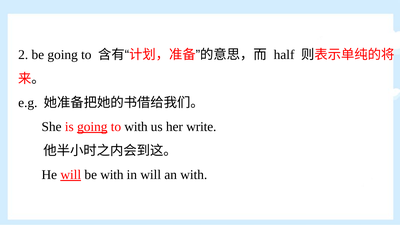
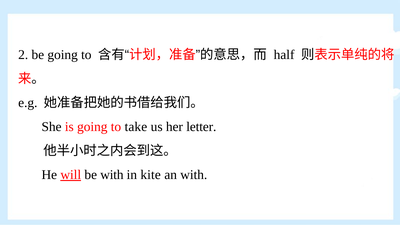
going underline: present -> none (92, 127)
to with: with -> take (136, 127)
write: write -> letter (201, 127)
in will: will -> kite (151, 175)
